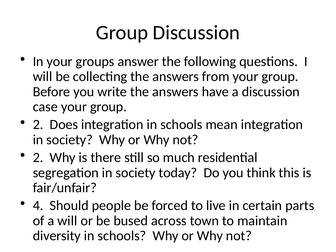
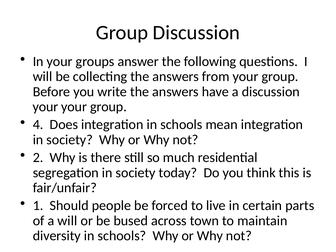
case: case -> your (45, 107)
2: 2 -> 4 (38, 125)
4: 4 -> 1 (38, 206)
